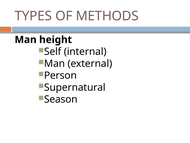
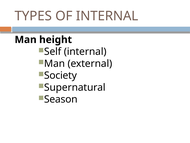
OF METHODS: METHODS -> INTERNAL (107, 16)
Person: Person -> Society (60, 75)
